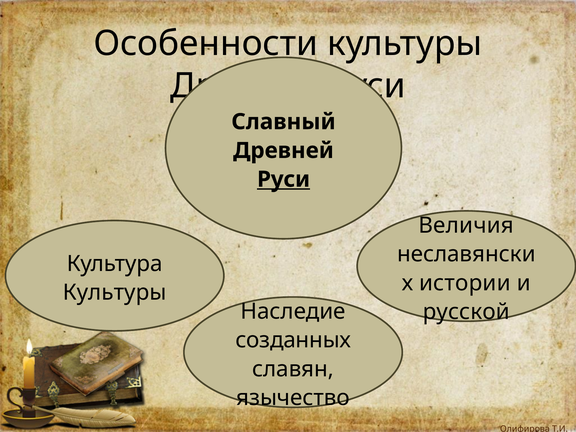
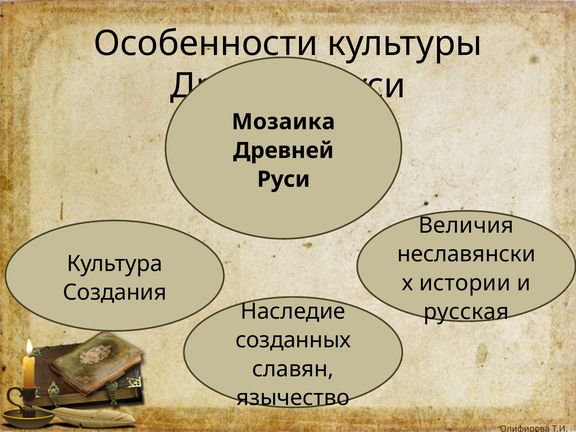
Славный: Славный -> Мозаика (283, 122)
Руси underline: present -> none (284, 179)
Культуры: Культуры -> Создания (115, 293)
русской: русской -> русская (466, 312)
